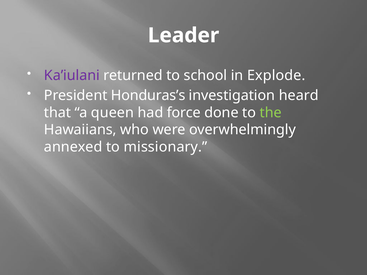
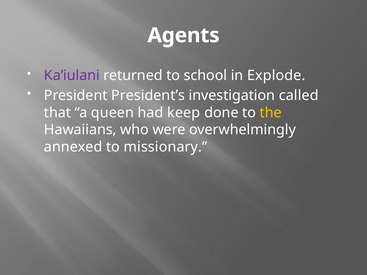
Leader: Leader -> Agents (184, 35)
Honduras’s: Honduras’s -> President’s (148, 96)
heard: heard -> called (299, 96)
force: force -> keep (184, 113)
the colour: light green -> yellow (271, 113)
